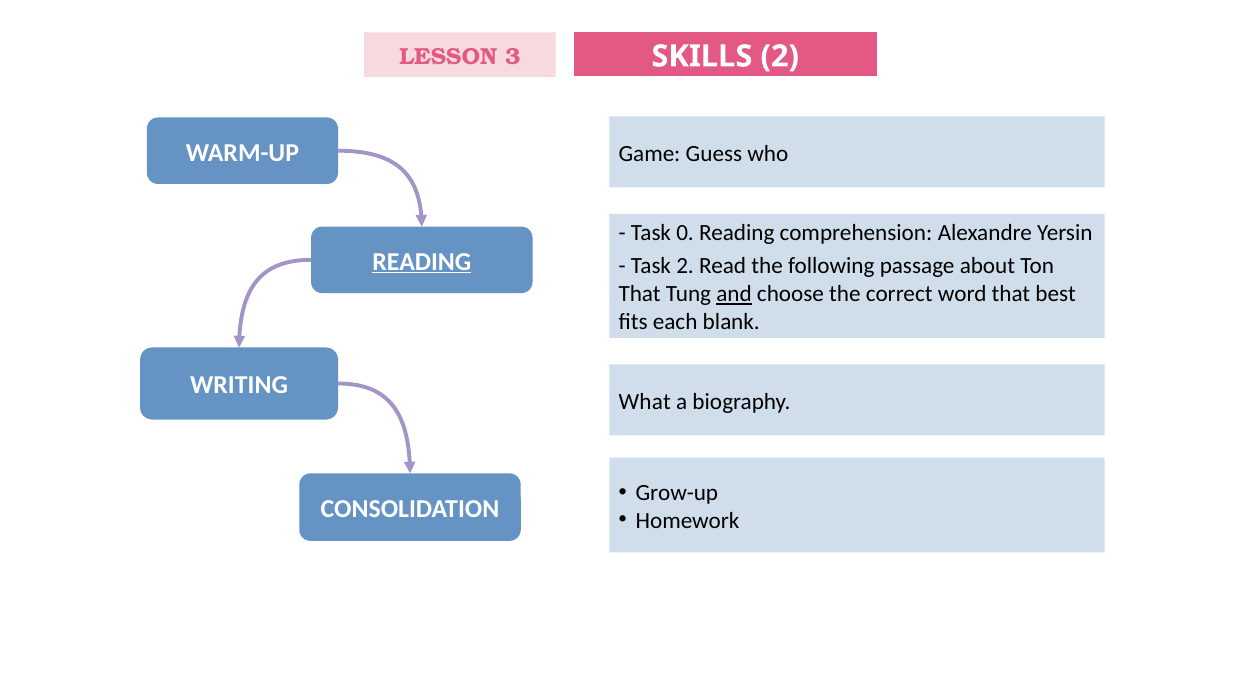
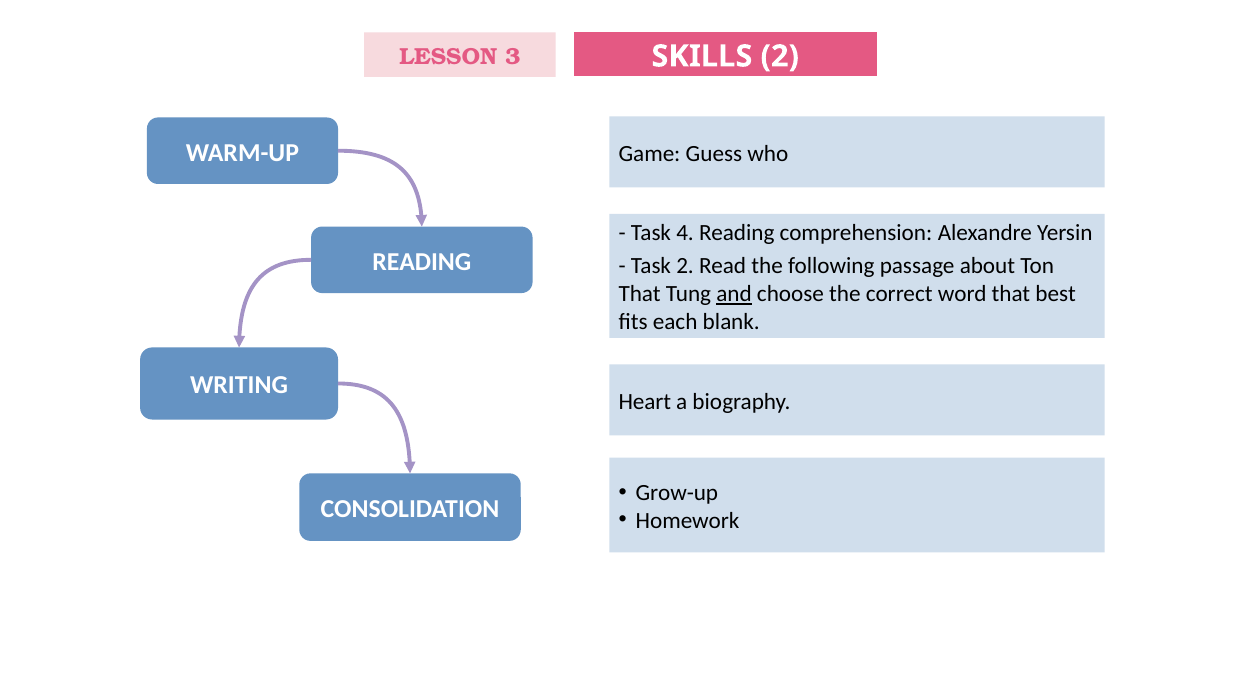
0: 0 -> 4 (685, 233)
READING underline: present -> none (422, 262)
What: What -> Heart (645, 401)
